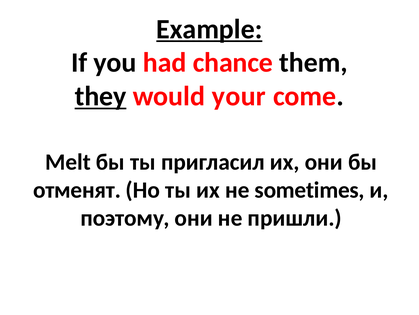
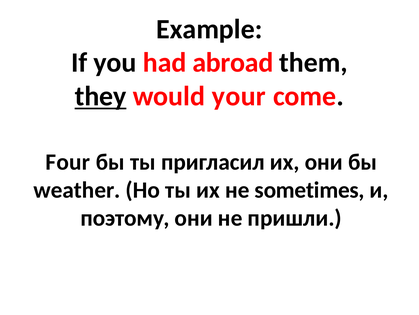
Example underline: present -> none (209, 29)
chance: chance -> abroad (233, 63)
Melt: Melt -> Four (68, 162)
отменят: отменят -> weather (77, 190)
